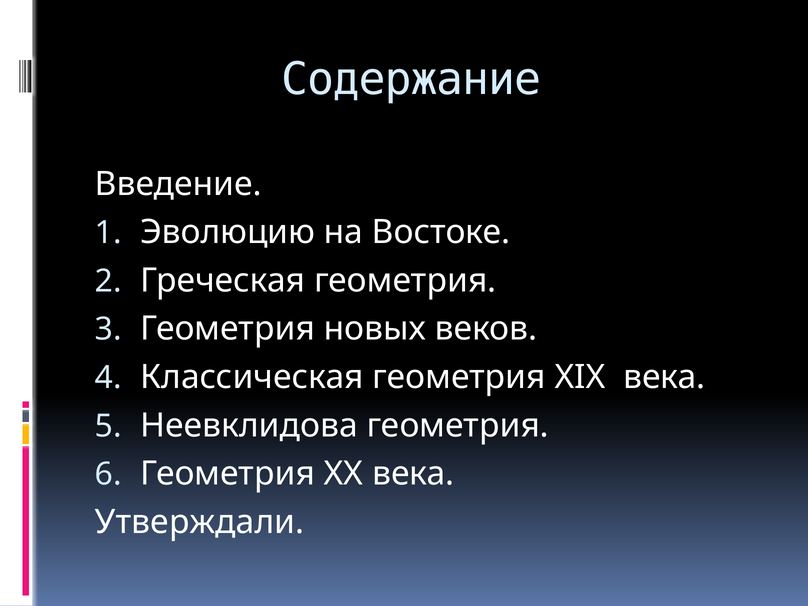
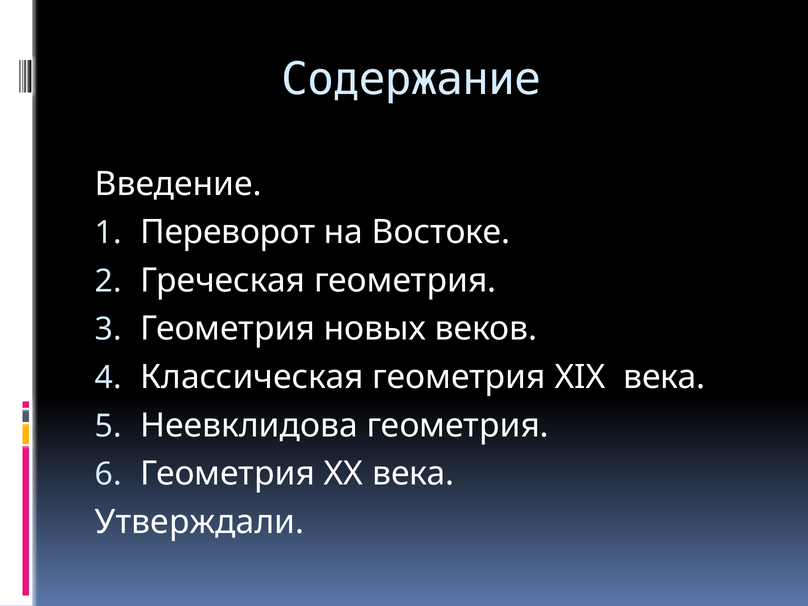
Эволюцию: Эволюцию -> Переворот (228, 232)
